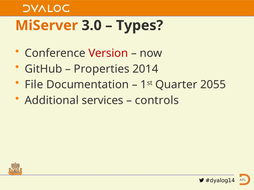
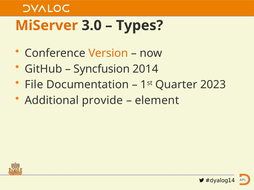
Version colour: red -> orange (108, 53)
Properties: Properties -> Syncfusion (102, 69)
2055: 2055 -> 2023 (213, 85)
services: services -> provide (102, 101)
controls: controls -> element (157, 101)
